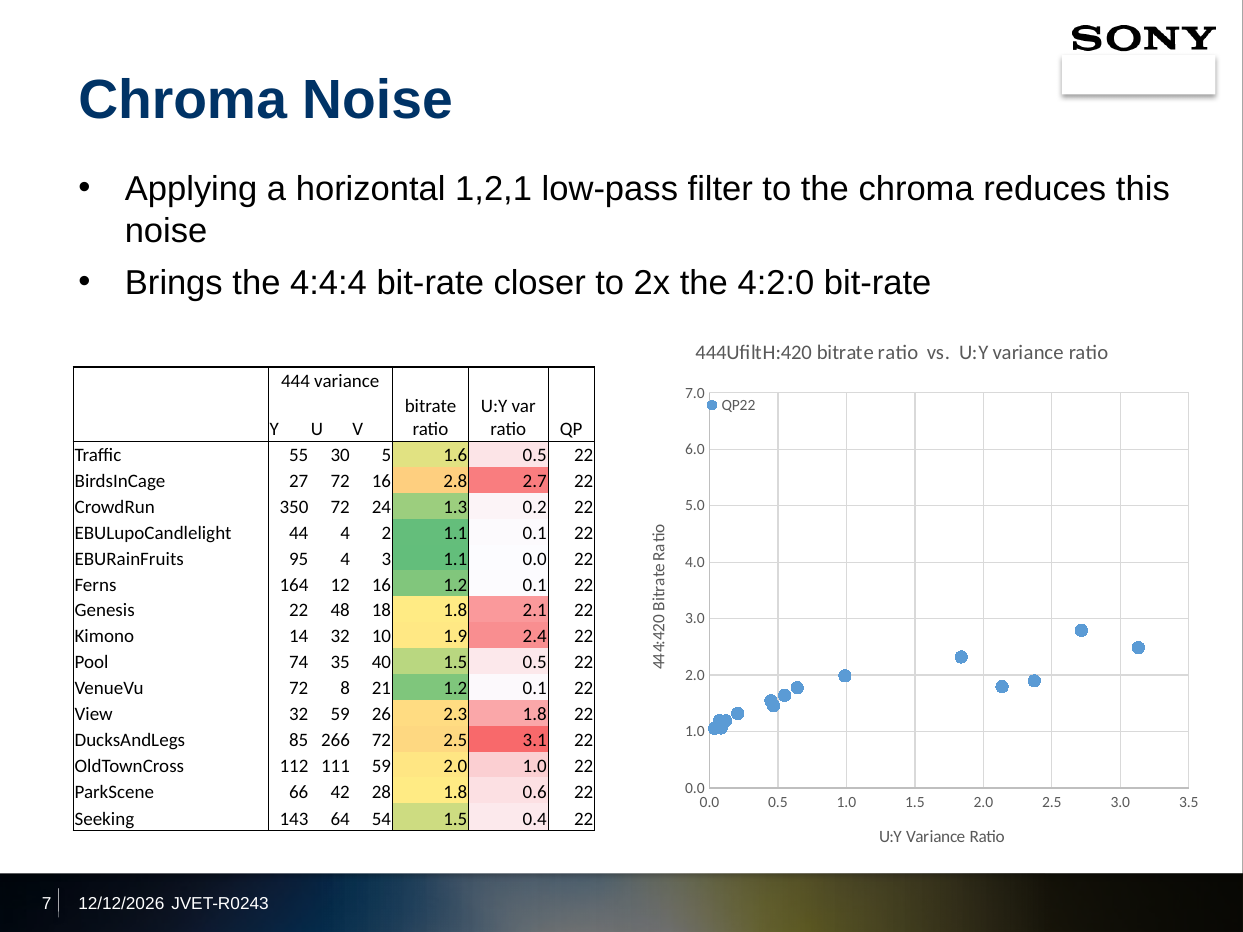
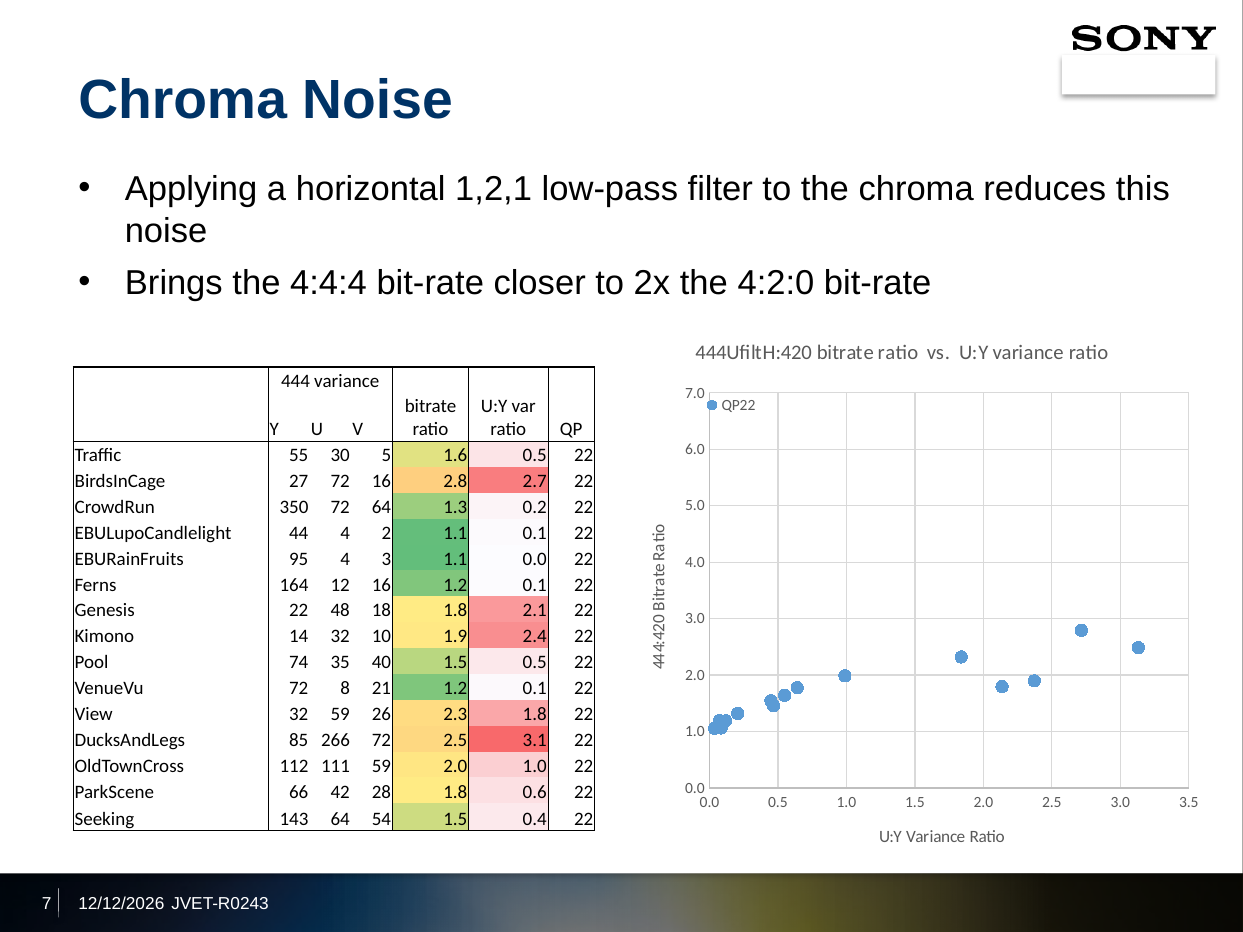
72 24: 24 -> 64 (381, 507)
